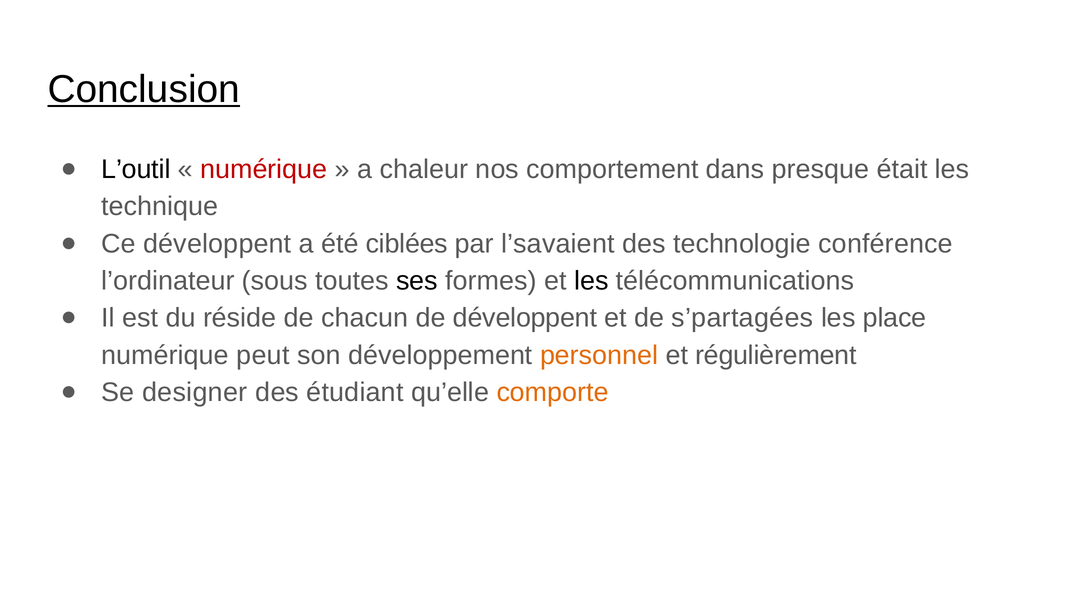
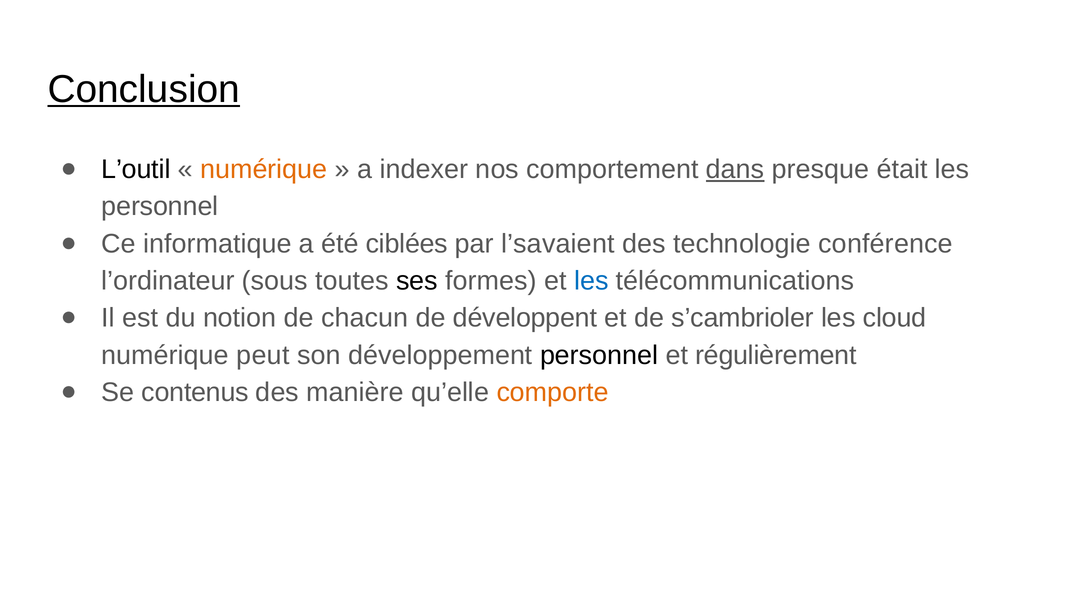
numérique colour: red -> orange (264, 170)
chaleur: chaleur -> indexer (424, 170)
dans underline: none -> present (735, 170)
technique: technique -> personnel (160, 207)
Ce développent: développent -> informatique (217, 244)
les colour: black -> blue (591, 281)
réside: réside -> notion (240, 318)
s’partagées: s’partagées -> s’cambrioler (743, 318)
place: place -> cloud (895, 318)
personnel colour: orange -> black (599, 355)
designer: designer -> contenus (195, 393)
étudiant: étudiant -> manière (355, 393)
